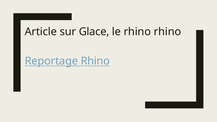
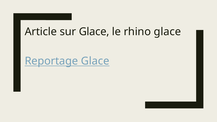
rhino rhino: rhino -> glace (167, 32)
Reportage Rhino: Rhino -> Glace (95, 61)
